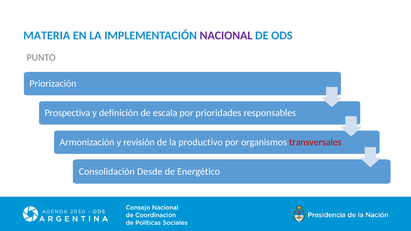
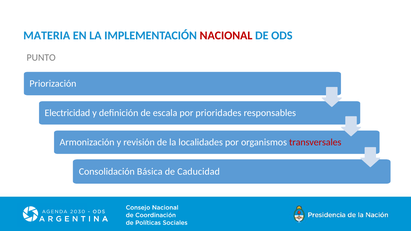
NACIONAL colour: purple -> red (226, 35)
Prospectiva: Prospectiva -> Electricidad (67, 113)
productivo: productivo -> localidades (201, 142)
Desde: Desde -> Básica (150, 172)
Energético: Energético -> Caducidad (199, 172)
